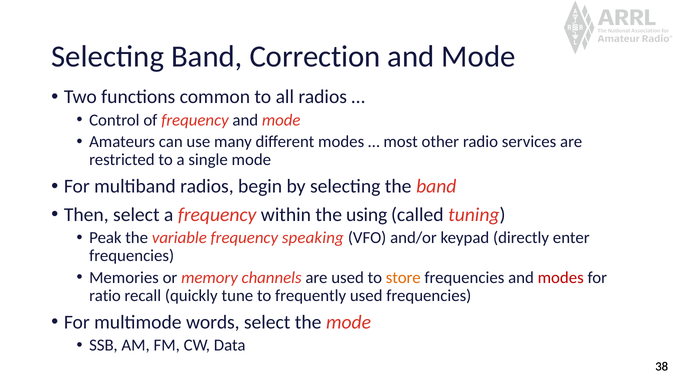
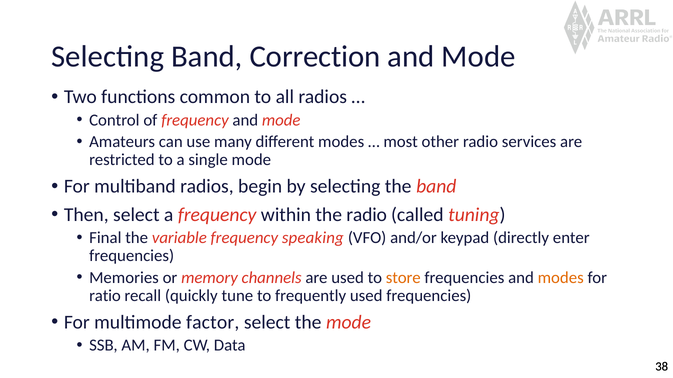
the using: using -> radio (367, 215)
Peak: Peak -> Final (105, 238)
modes colour: red -> orange (561, 278)
words: words -> factor (213, 323)
